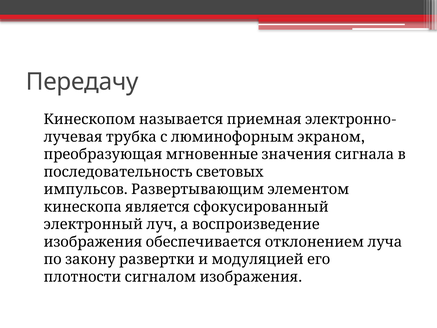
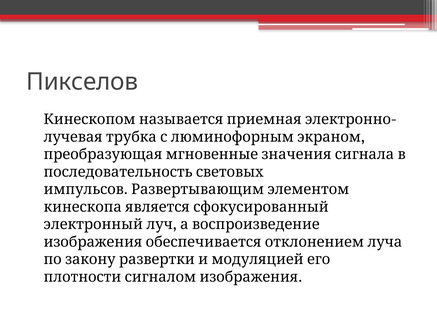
Передачу: Передачу -> Пикселов (82, 82)
